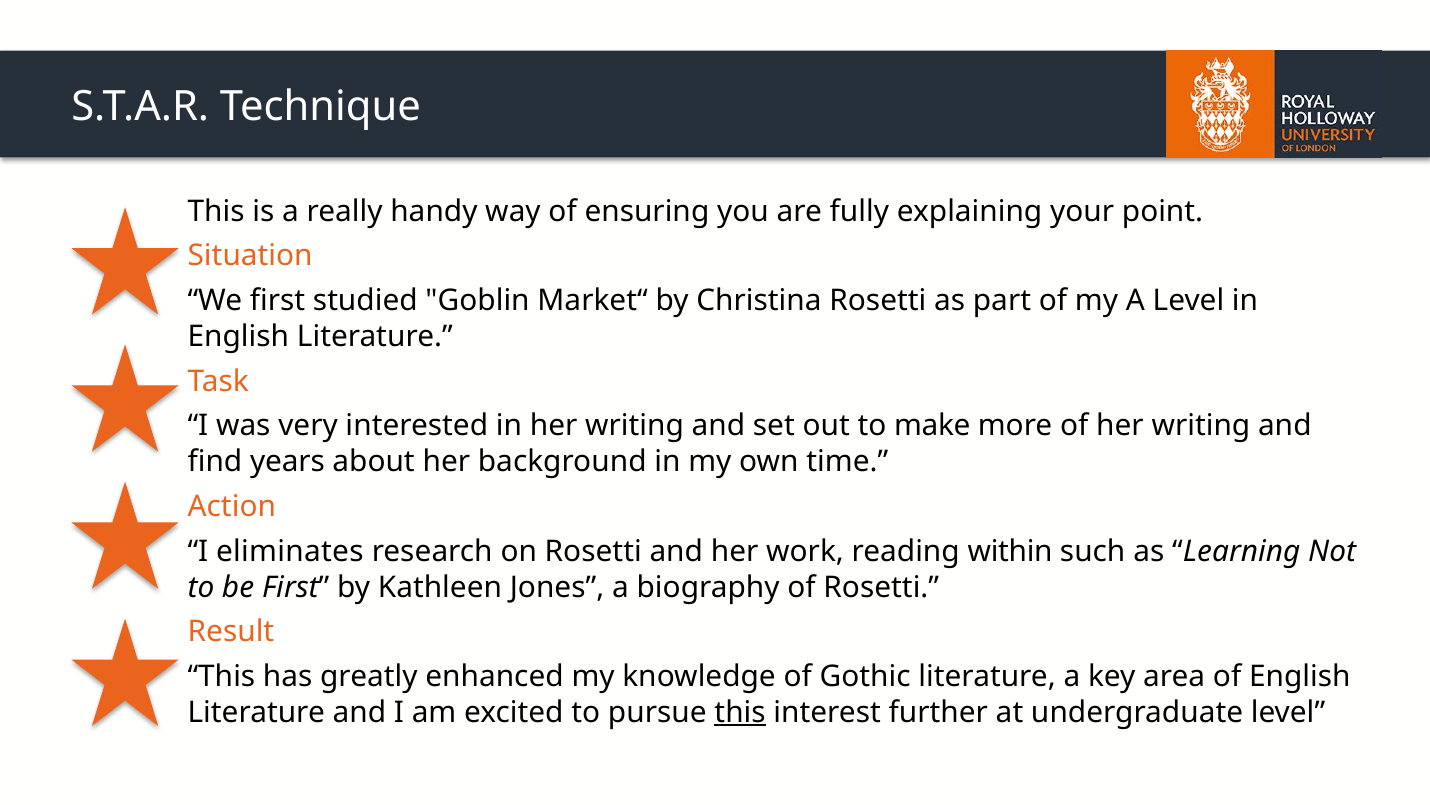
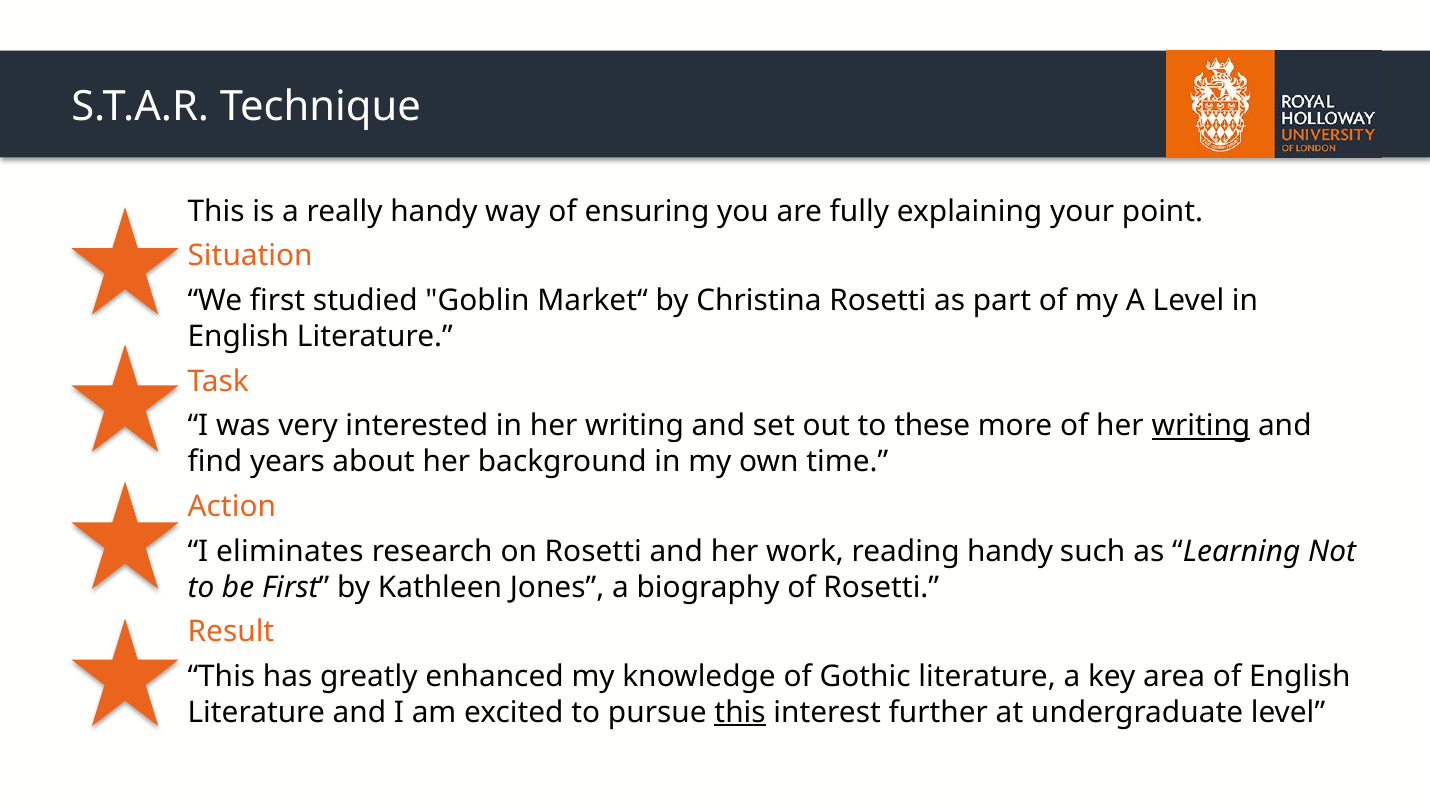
make: make -> these (932, 426)
writing underline: none -> present (1201, 426)
reading within: within -> handy (1010, 551)
